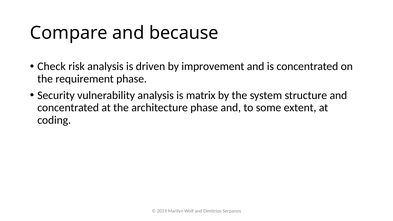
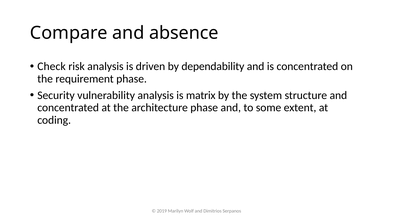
because: because -> absence (184, 33)
improvement: improvement -> dependability (213, 66)
